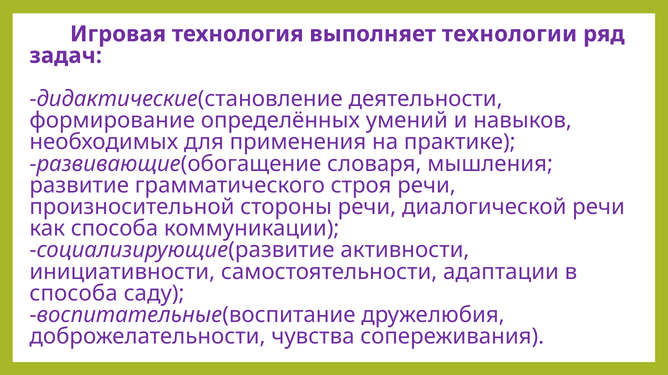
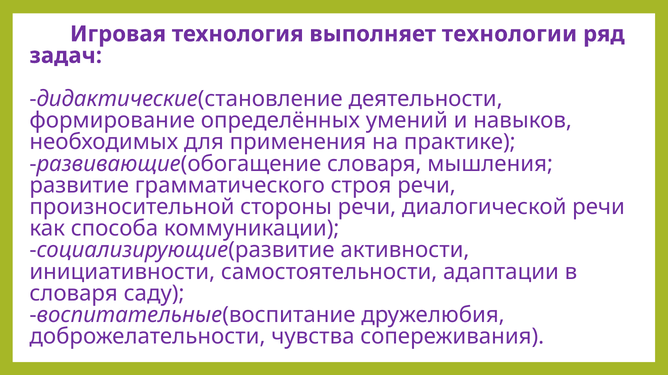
способа: способа -> словаря (74, 294)
